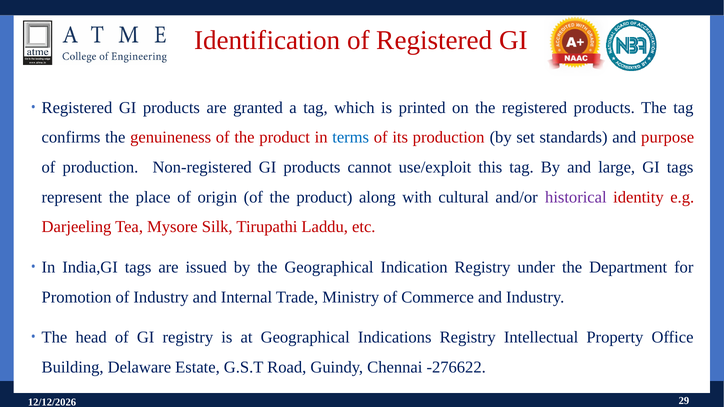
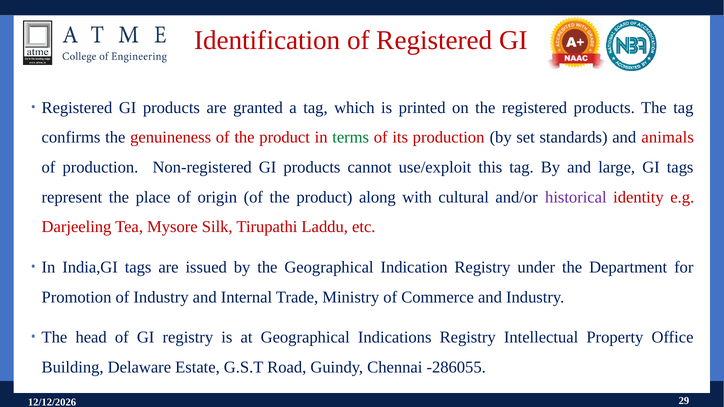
terms colour: blue -> green (351, 138)
purpose: purpose -> animals (668, 138)
-276622: -276622 -> -286055 (456, 367)
